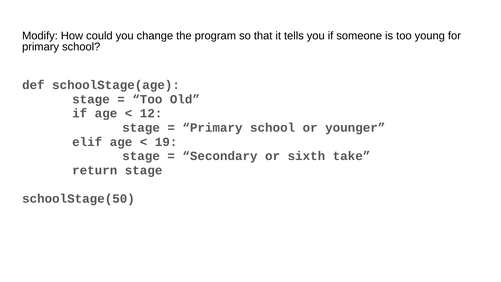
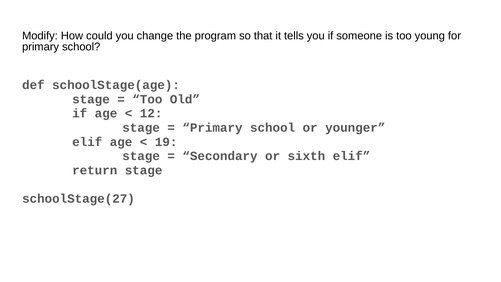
sixth take: take -> elif (351, 156)
schoolStage(50: schoolStage(50 -> schoolStage(27 (78, 199)
